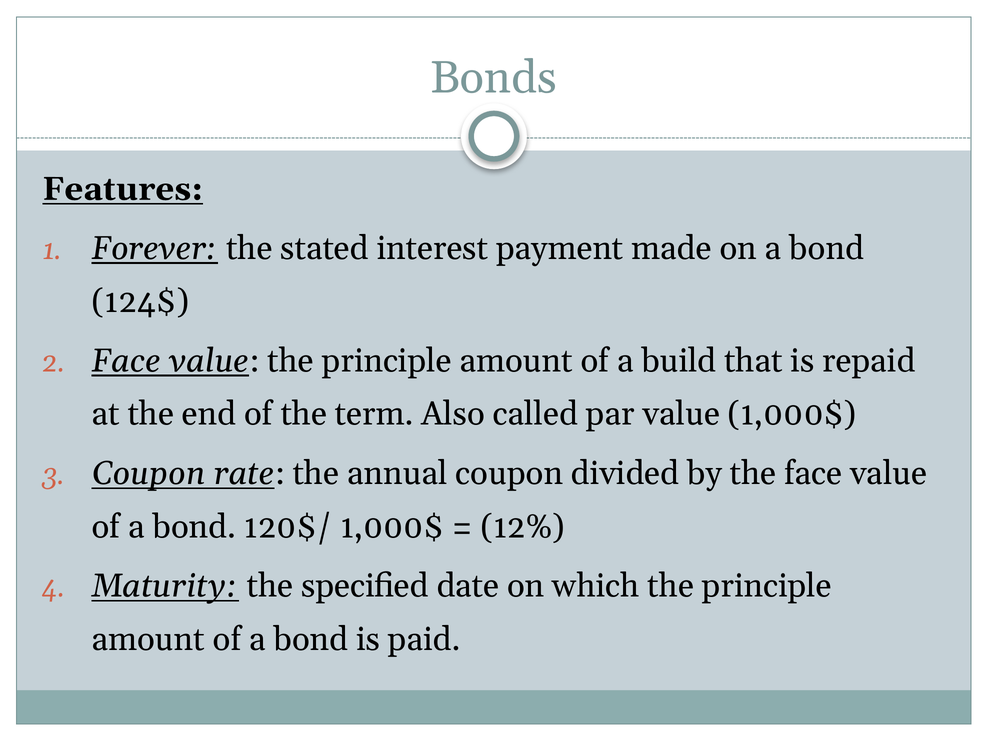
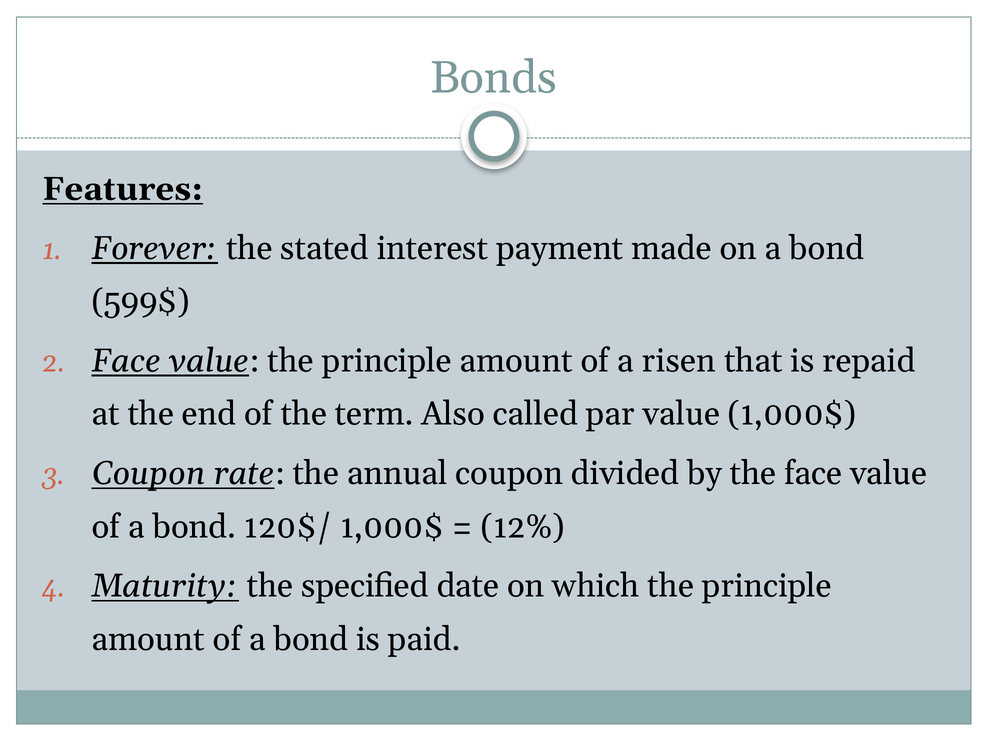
124$: 124$ -> 599$ (141, 302)
build: build -> risen (679, 361)
